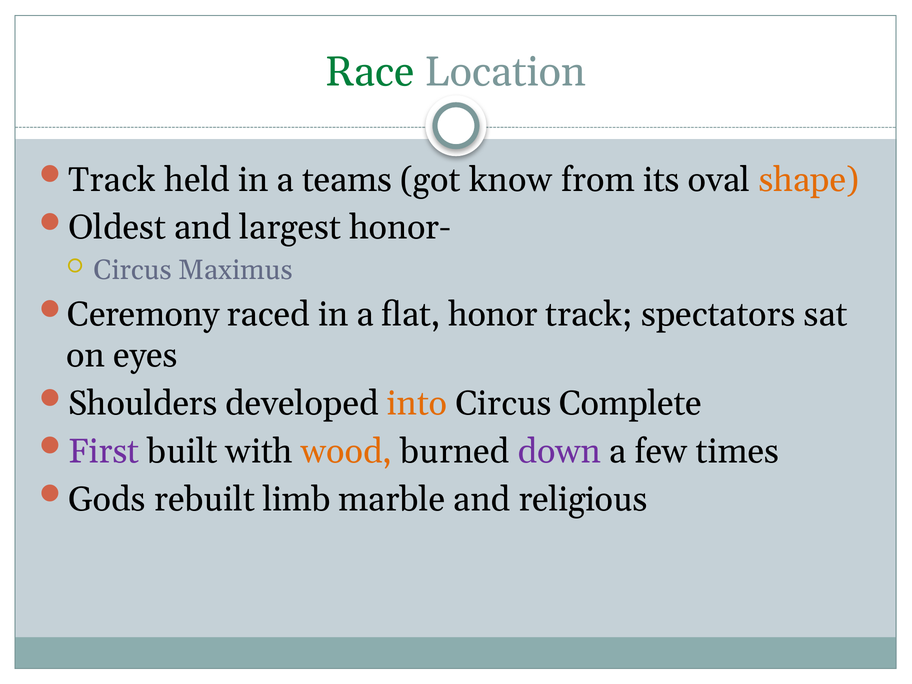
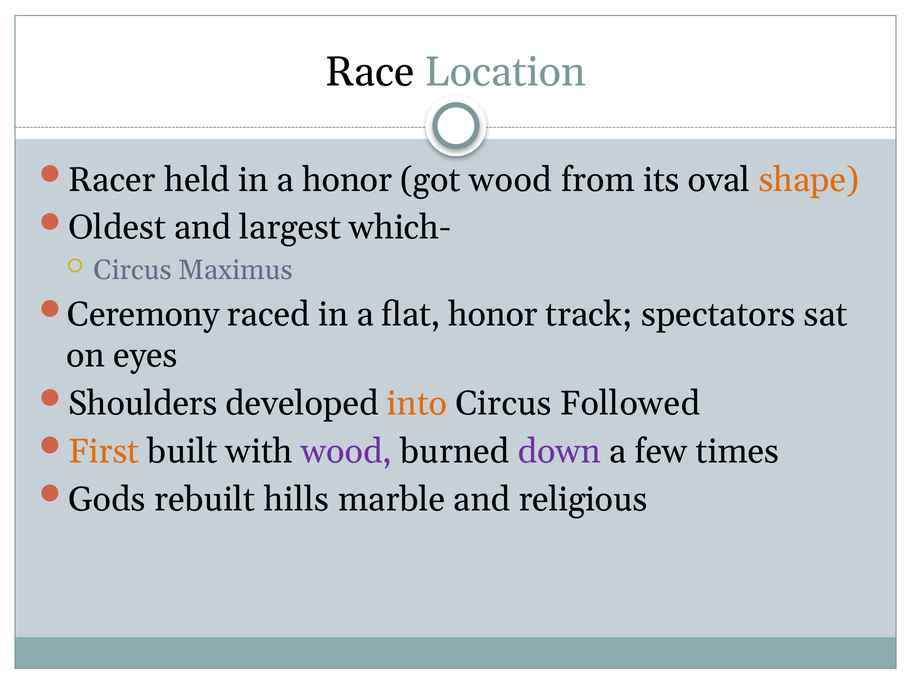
Race colour: green -> black (370, 72)
Track: Track -> Racer (112, 180)
a teams: teams -> honor (347, 180)
got know: know -> wood (511, 180)
honor-: honor- -> which- (400, 228)
Complete: Complete -> Followed (630, 404)
First colour: purple -> orange (104, 452)
wood colour: orange -> purple (347, 452)
limb: limb -> hills (296, 499)
